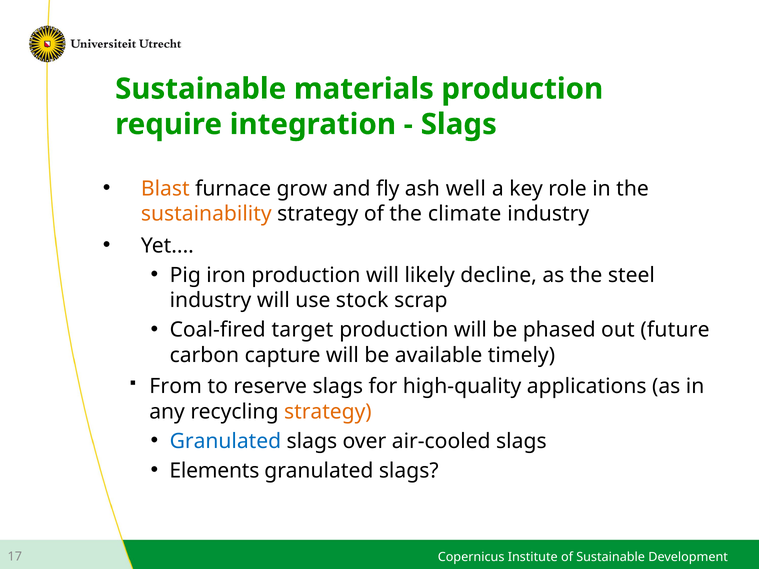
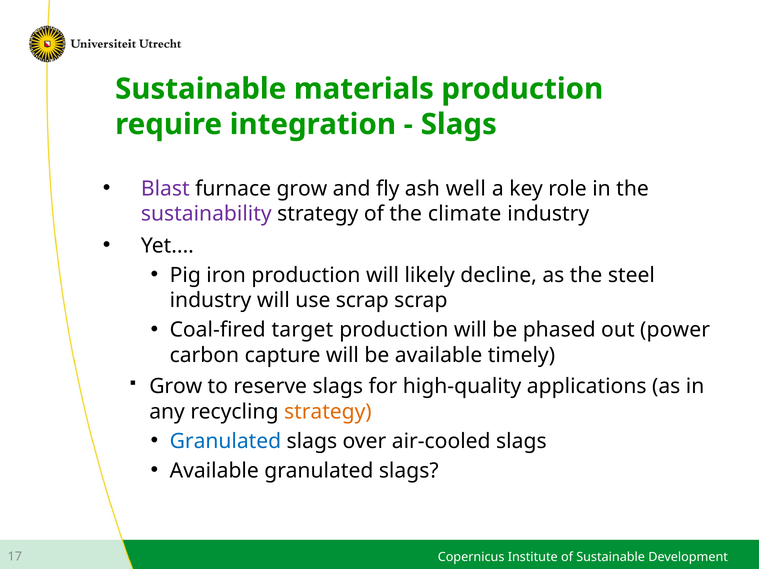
Blast colour: orange -> purple (165, 189)
sustainability colour: orange -> purple (206, 214)
use stock: stock -> scrap (362, 300)
future: future -> power (675, 330)
From: From -> Grow (176, 386)
Elements: Elements -> Available (214, 471)
